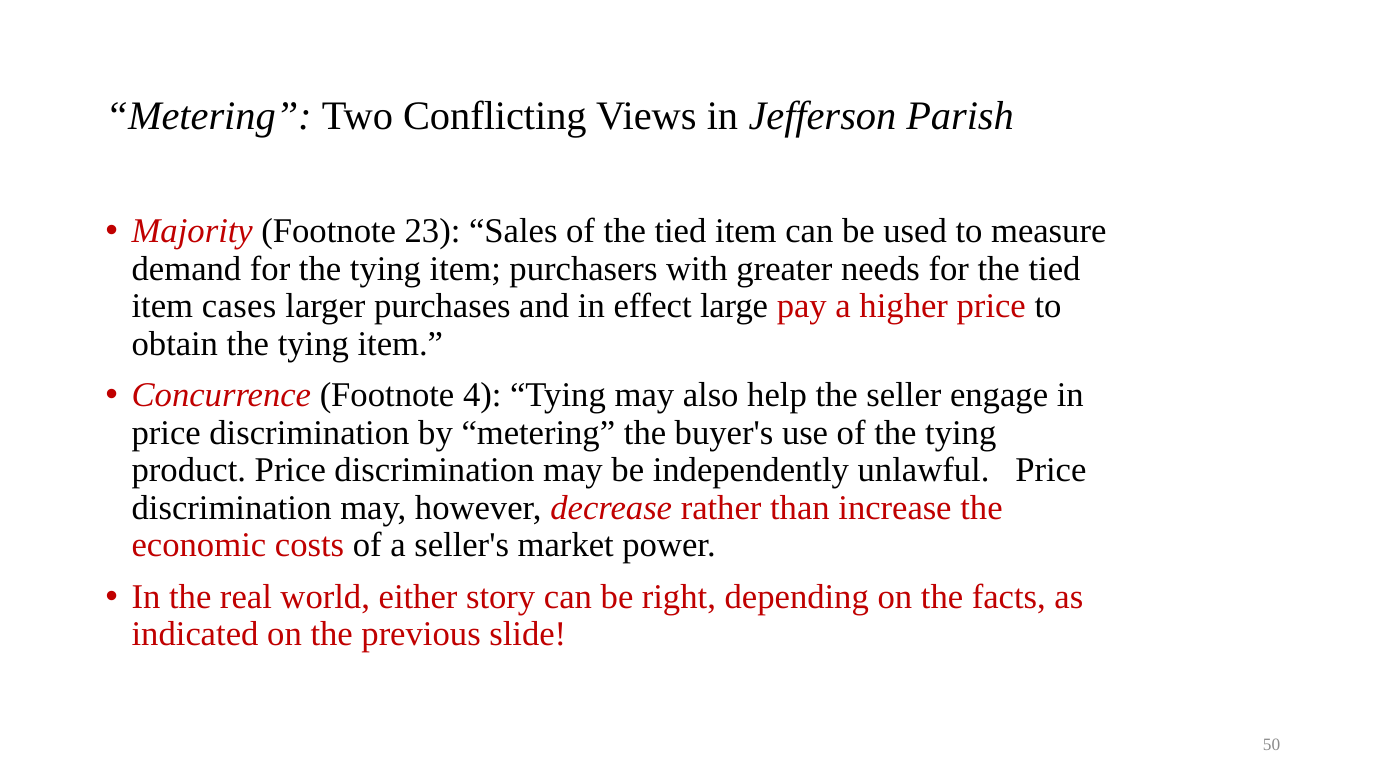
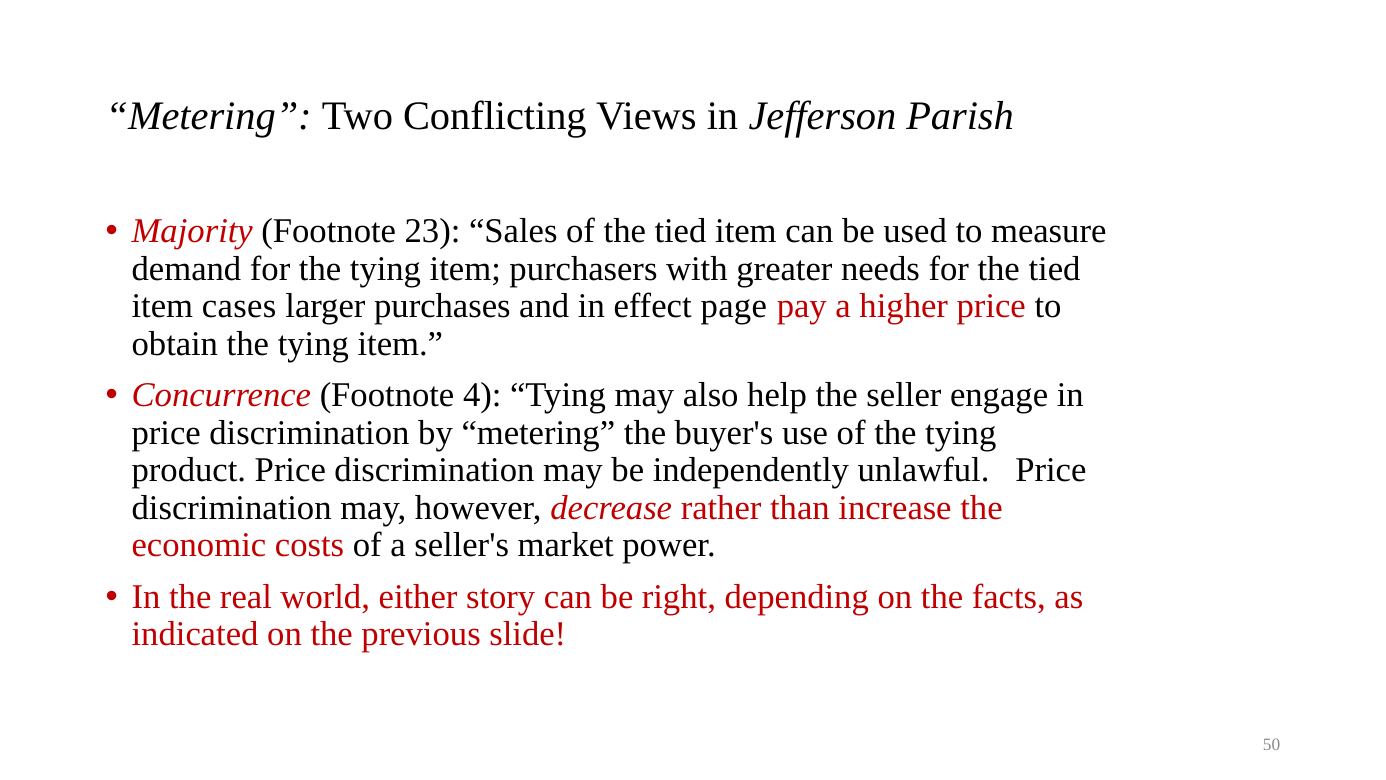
large: large -> page (734, 306)
